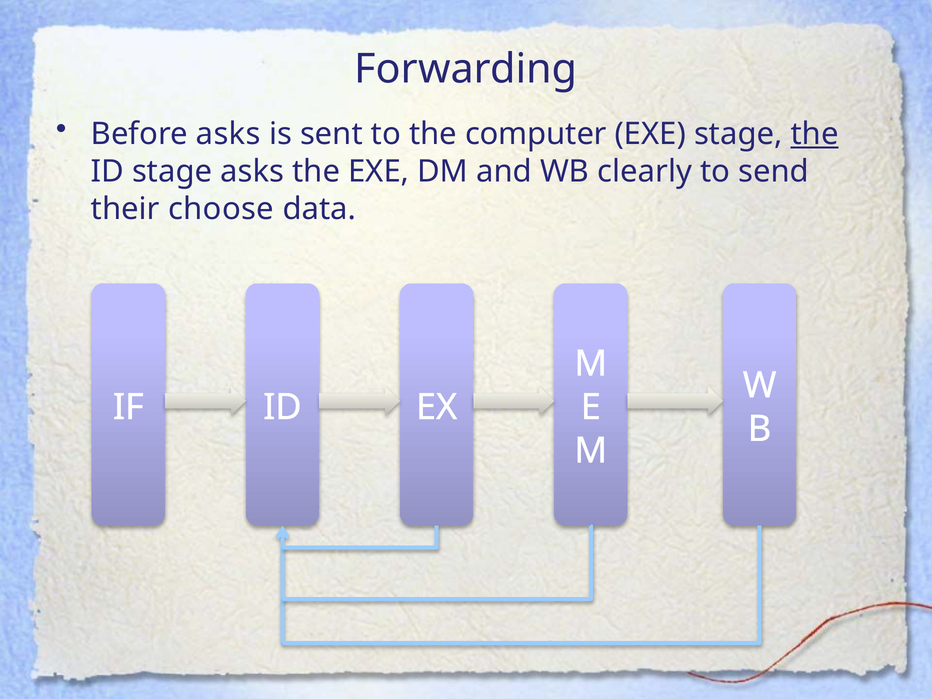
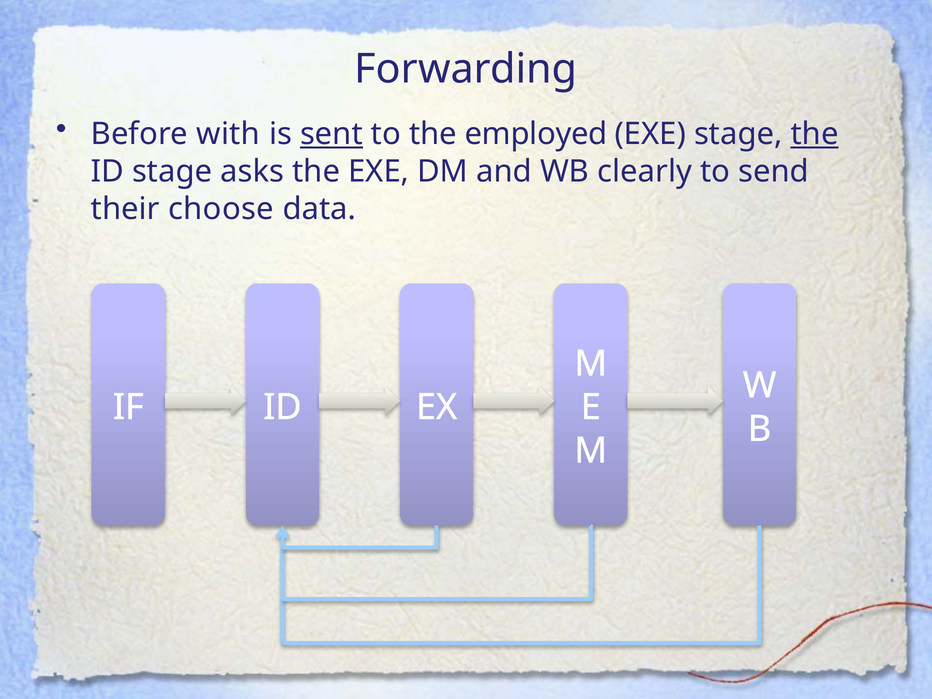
Before asks: asks -> with (228, 134)
sent underline: none -> present (332, 134)
computer: computer -> employed (536, 134)
